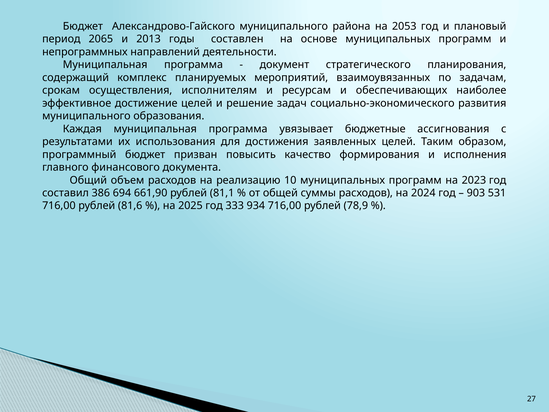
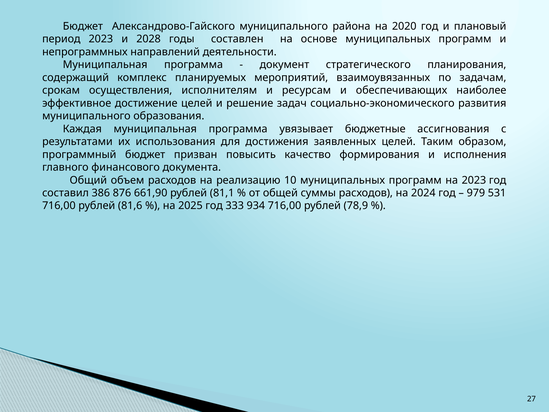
2053: 2053 -> 2020 (404, 26)
период 2065: 2065 -> 2023 (101, 39)
2013: 2013 -> 2028 (149, 39)
694: 694 -> 876 (122, 193)
903: 903 -> 979 (476, 193)
